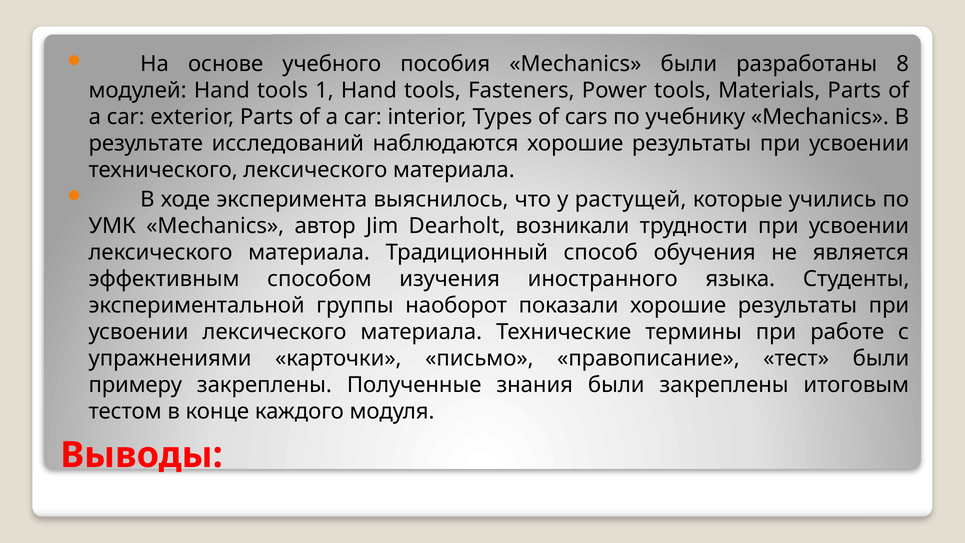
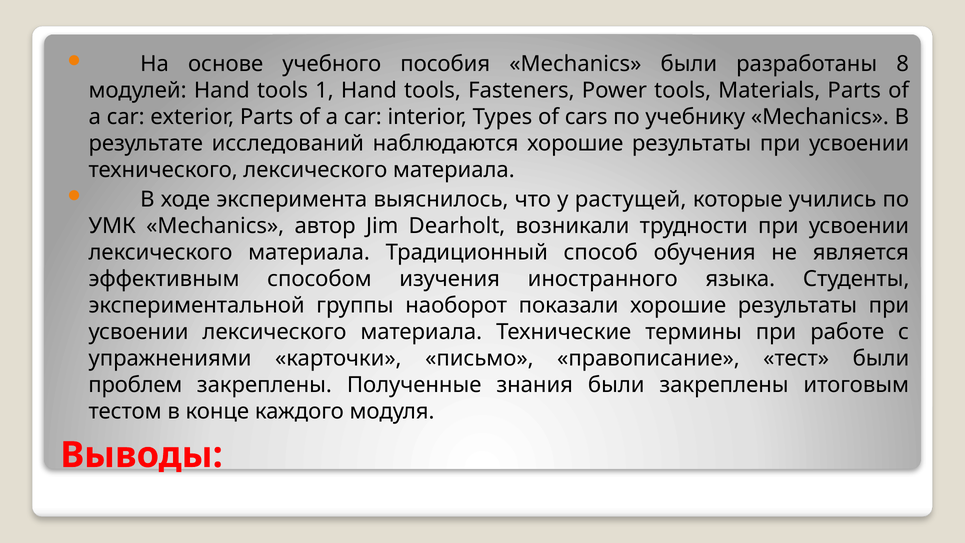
примеру: примеру -> проблем (135, 385)
